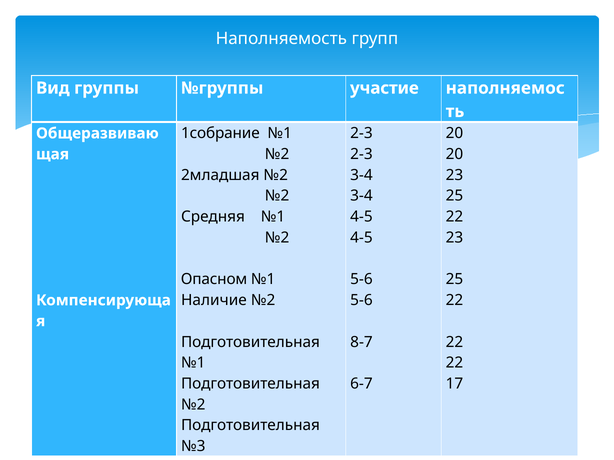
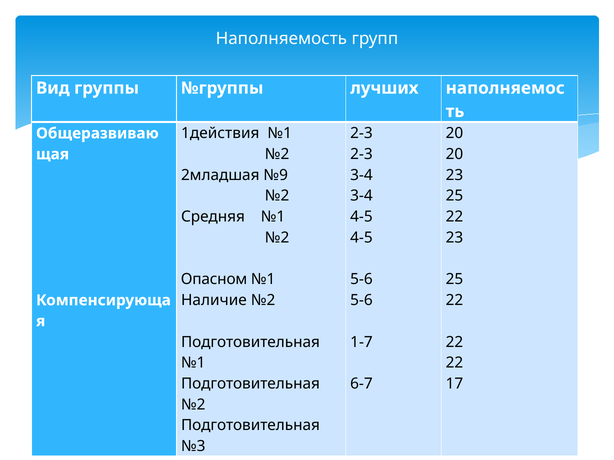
участие: участие -> лучших (384, 88)
1собрание: 1собрание -> 1действия (220, 133)
2младшая №2: №2 -> №9 (276, 175)
8-7: 8-7 -> 1-7 (361, 342)
